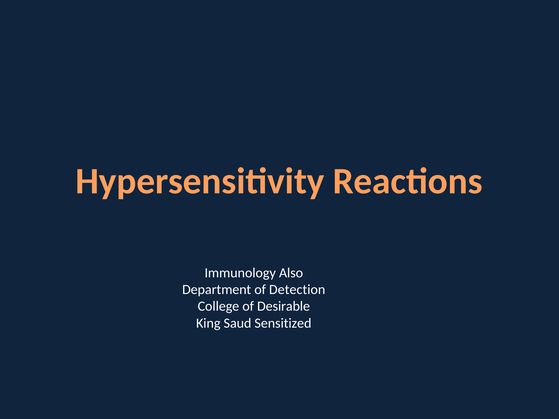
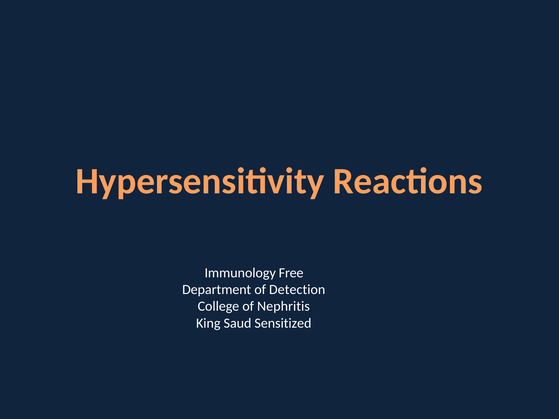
Also: Also -> Free (291, 273)
Desirable: Desirable -> Nephritis (284, 306)
